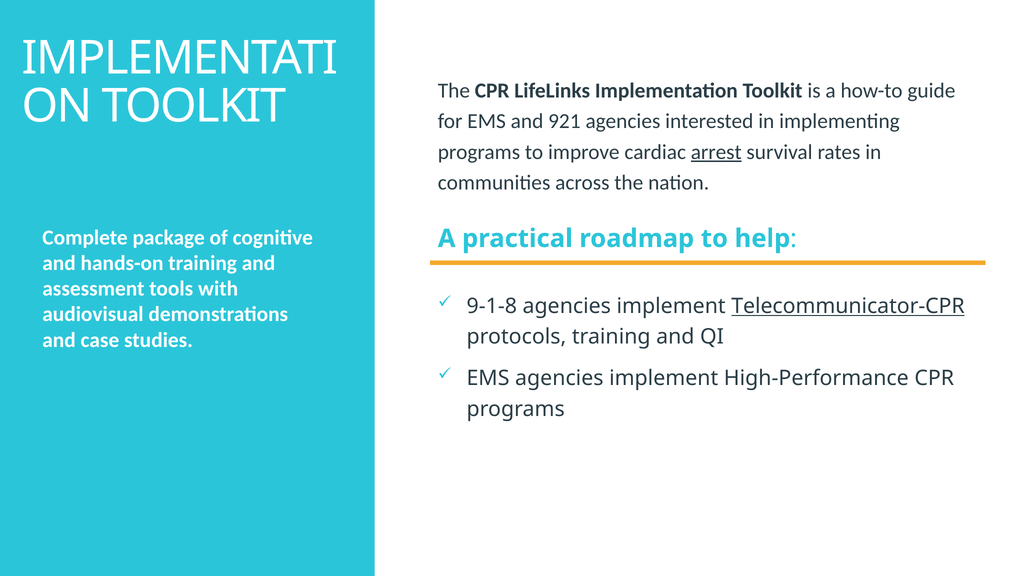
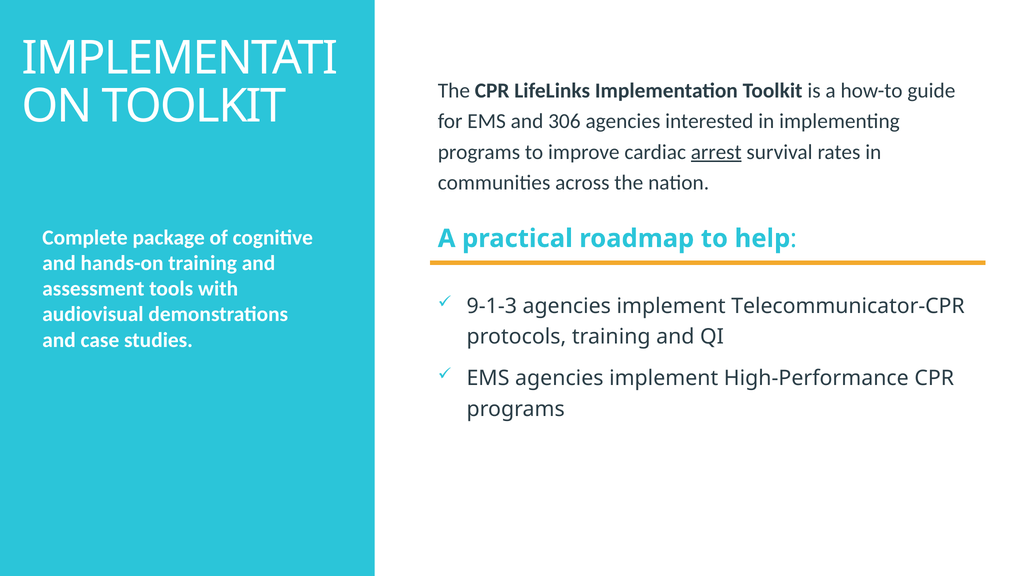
921: 921 -> 306 (564, 121)
9-1-8: 9-1-8 -> 9-1-3 (492, 306)
Telecommunicator-CPR underline: present -> none (848, 306)
